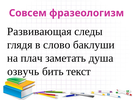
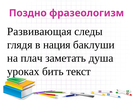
Совсем: Совсем -> Поздно (28, 13)
слово: слово -> нация (57, 45)
озвучь: озвучь -> уроках (23, 71)
